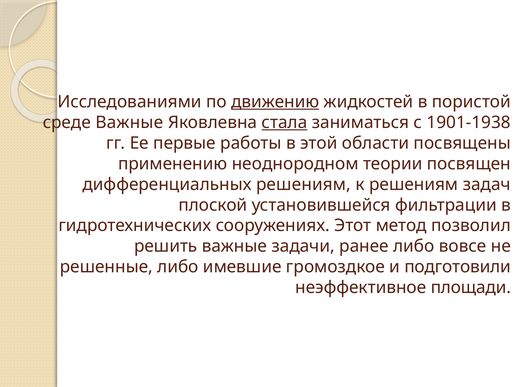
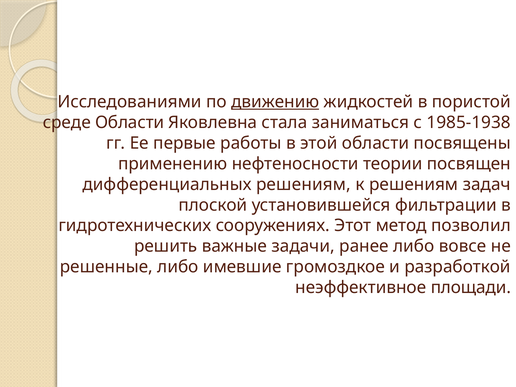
среде Важные: Важные -> Области (130, 122)
стала underline: present -> none (284, 122)
1901-1938: 1901-1938 -> 1985-1938 (469, 122)
неоднородном: неоднородном -> нефтеносности (295, 164)
подготовили: подготовили -> разработкой (458, 267)
